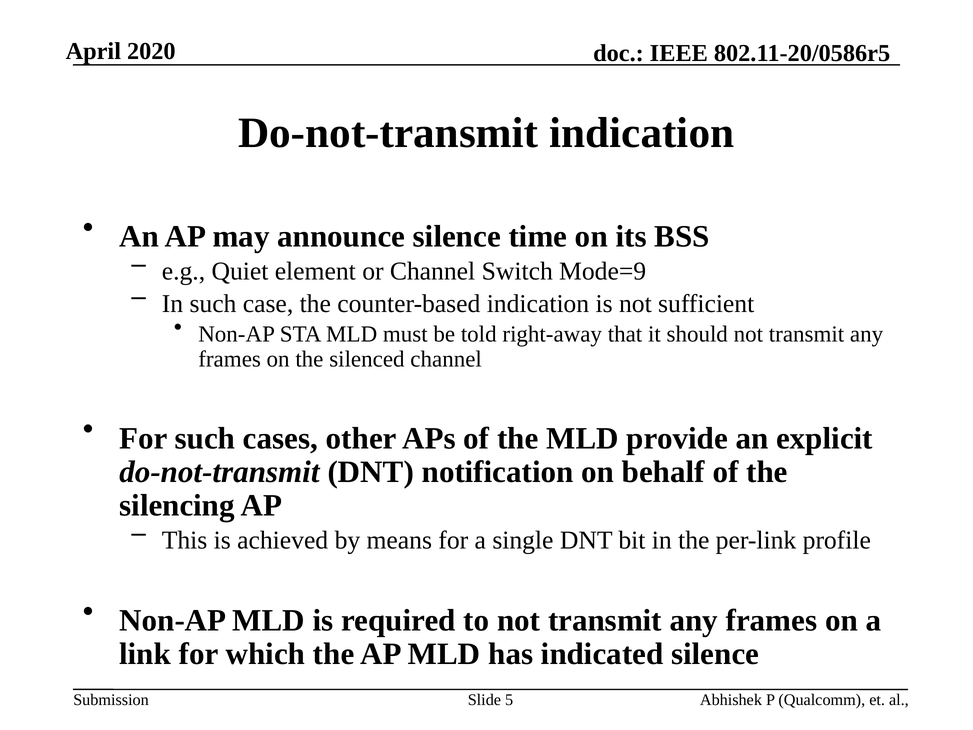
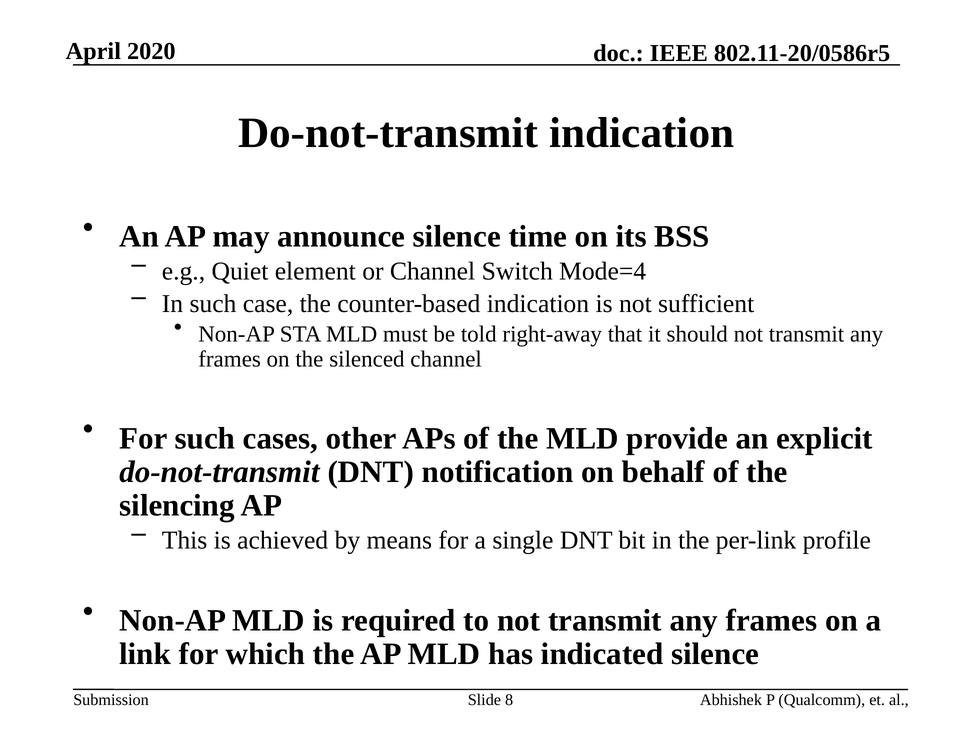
Mode=9: Mode=9 -> Mode=4 (603, 271)
5: 5 -> 8 (509, 700)
